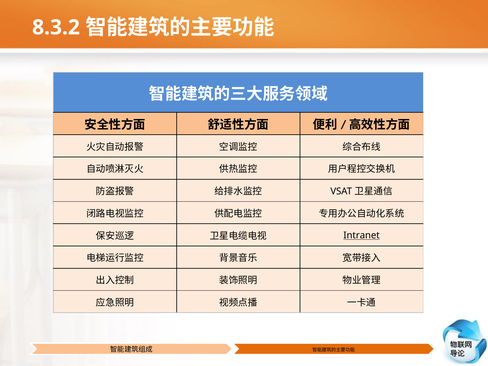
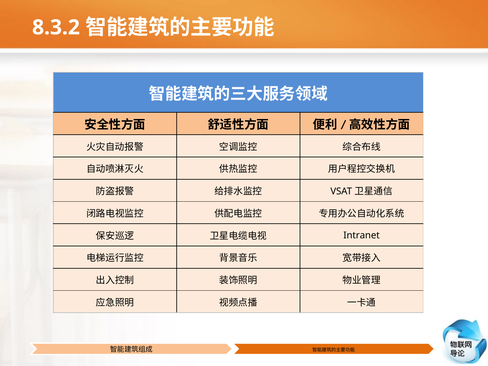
Intranet underline: present -> none (362, 235)
